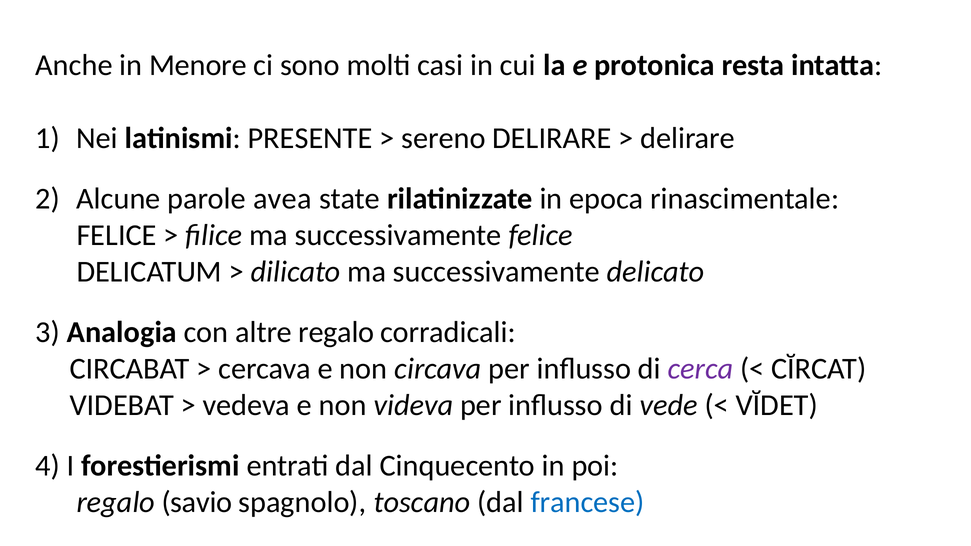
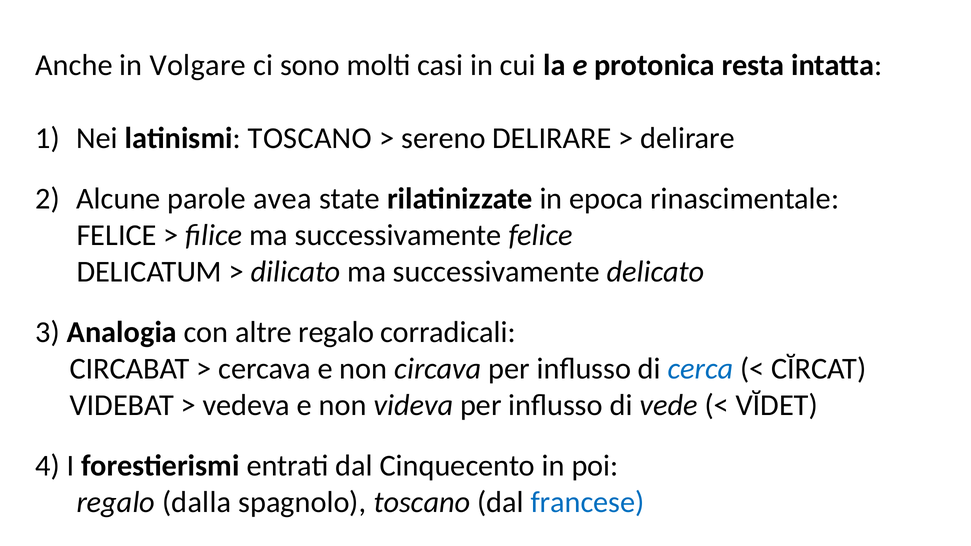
Menore: Menore -> Volgare (198, 65)
latinismi PRESENTE: PRESENTE -> TOSCANO (310, 138)
cerca colour: purple -> blue (701, 369)
savio: savio -> dalla (197, 502)
